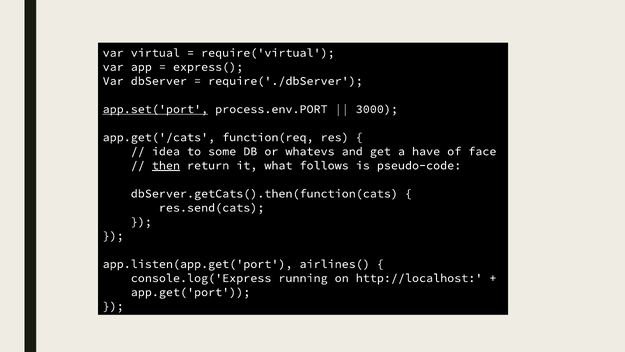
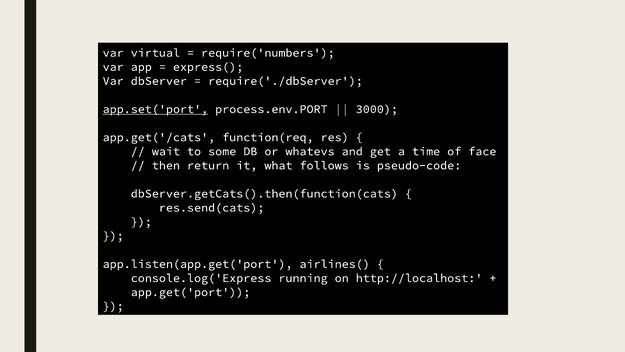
require('virtual: require('virtual -> require('numbers (268, 53)
idea: idea -> wait (166, 151)
have: have -> time (426, 151)
then underline: present -> none (166, 165)
